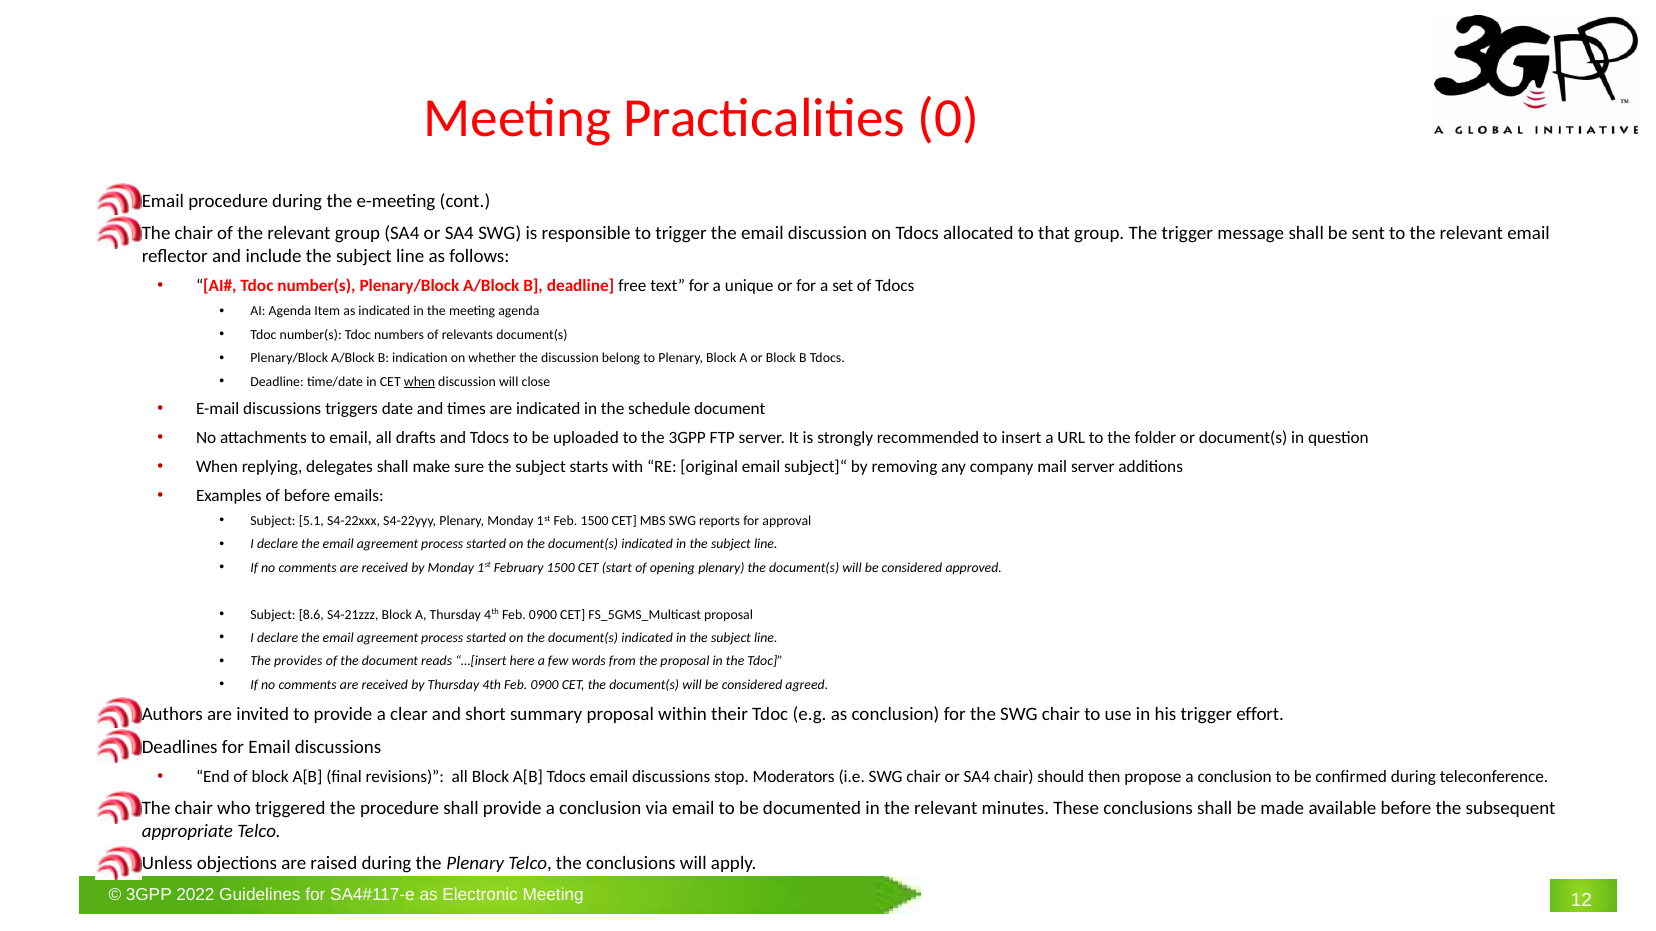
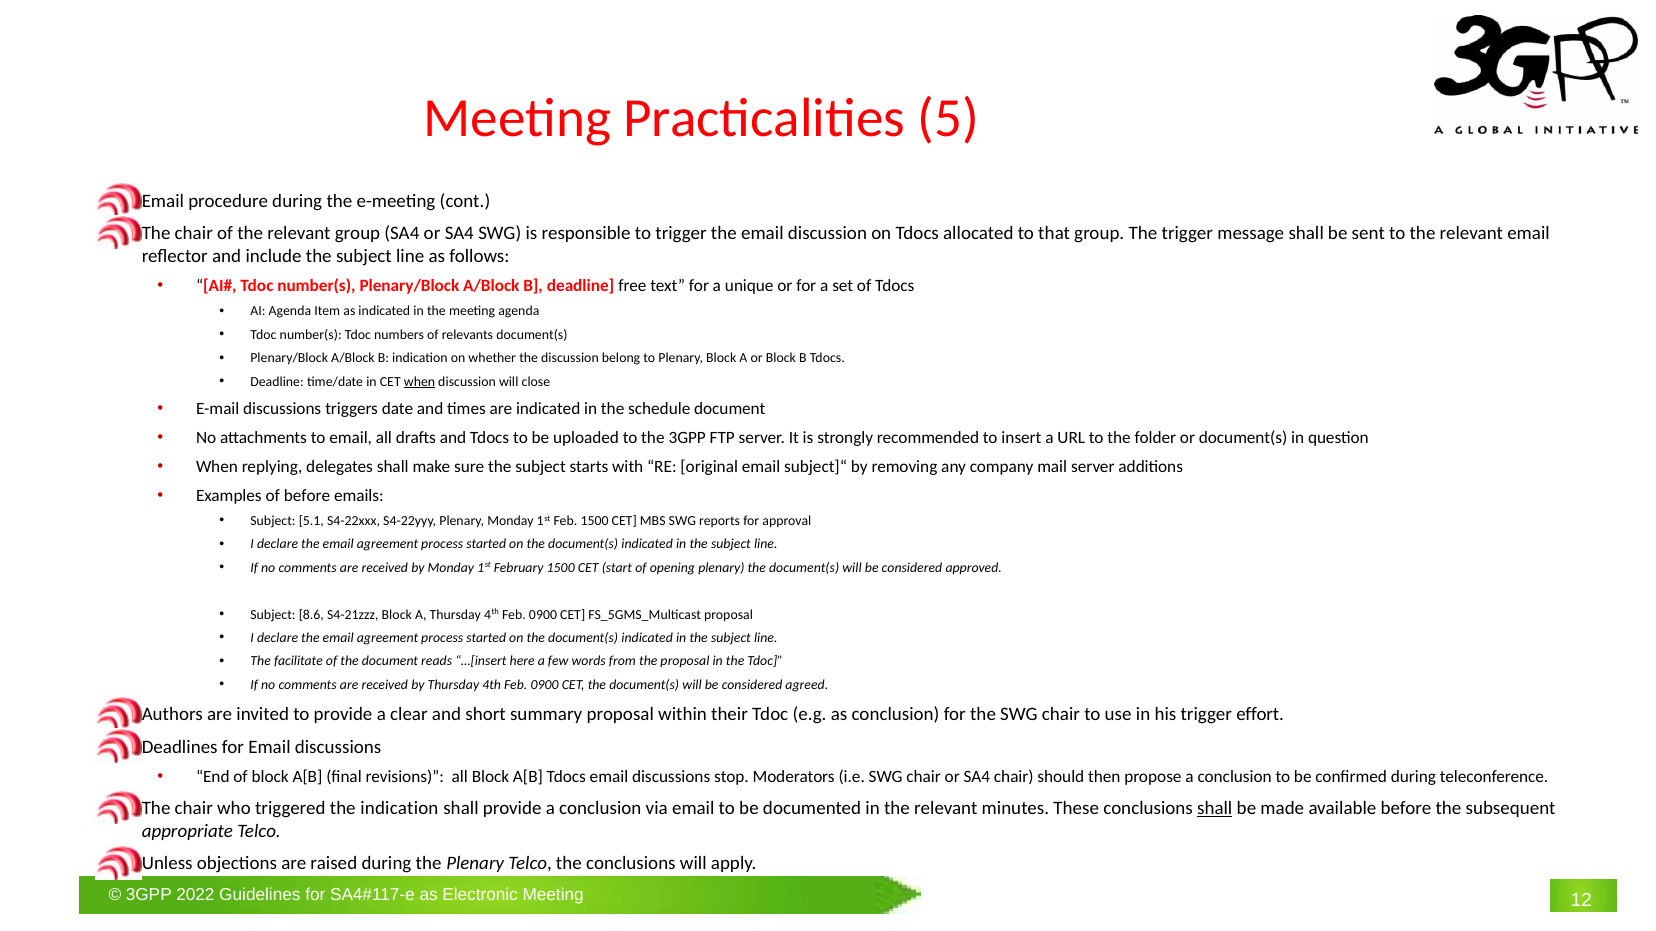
0: 0 -> 5 (948, 119)
provides: provides -> facilitate (298, 662)
the procedure: procedure -> indication (399, 809)
shall underline: none -> present (1215, 809)
